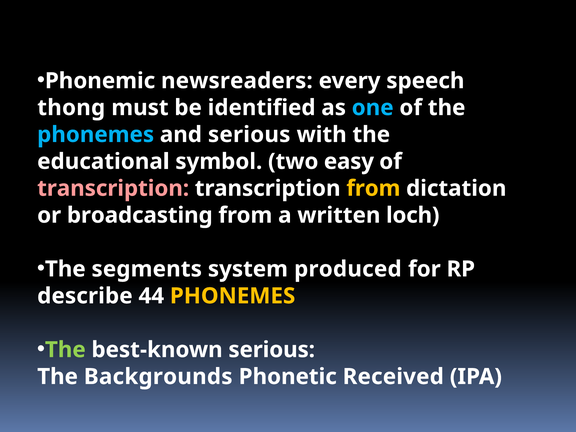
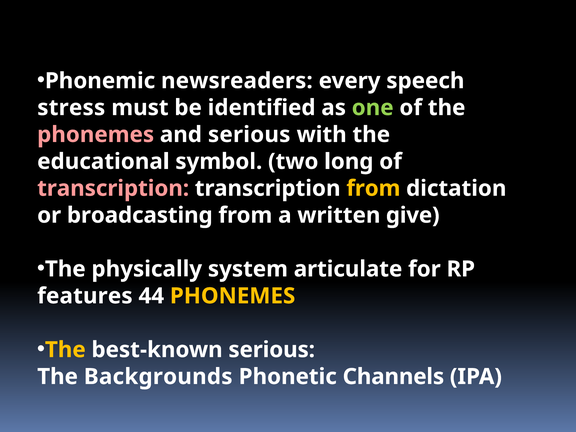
thong: thong -> stress (71, 108)
one colour: light blue -> light green (373, 108)
phonemes colour: light blue -> pink (96, 135)
easy: easy -> long (349, 162)
loch: loch -> give (413, 215)
segments: segments -> physically (147, 269)
produced: produced -> articulate (348, 269)
describe: describe -> features (85, 296)
The colour: light green -> yellow (65, 350)
Received: Received -> Channels (393, 377)
